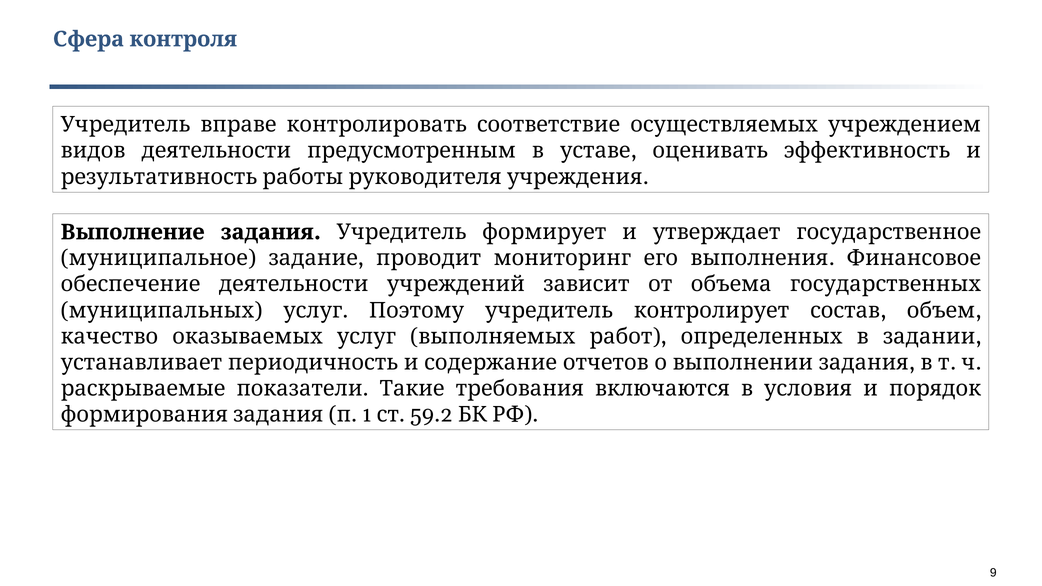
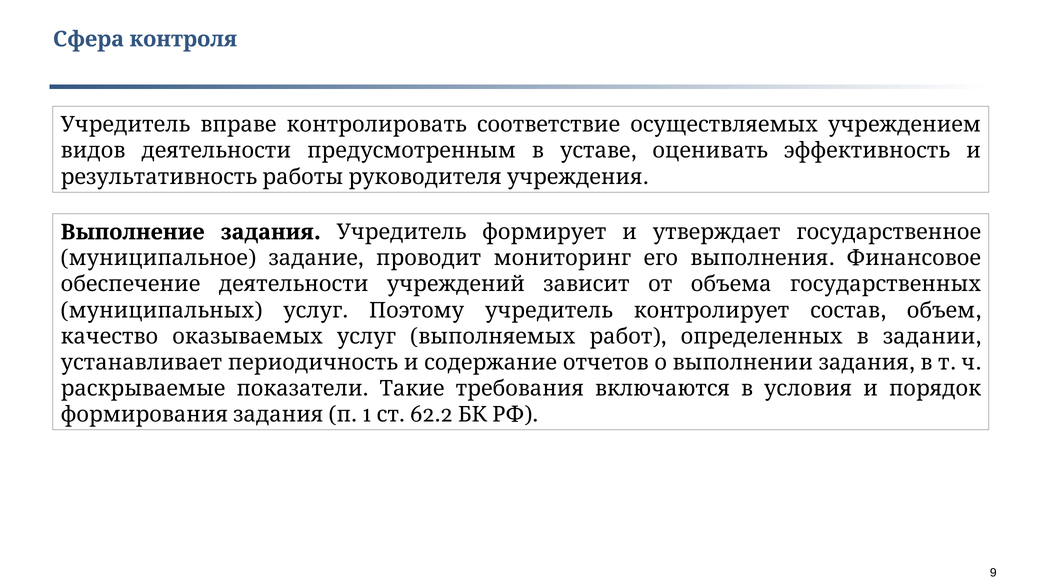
59.2: 59.2 -> 62.2 (431, 415)
